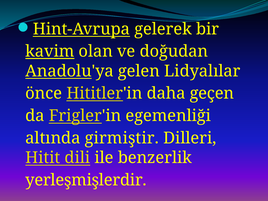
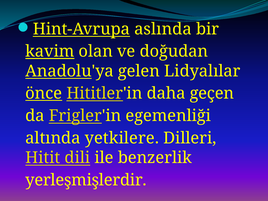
gelerek: gelerek -> aslında (163, 29)
önce underline: none -> present (44, 93)
girmiştir: girmiştir -> yetkilere (122, 138)
